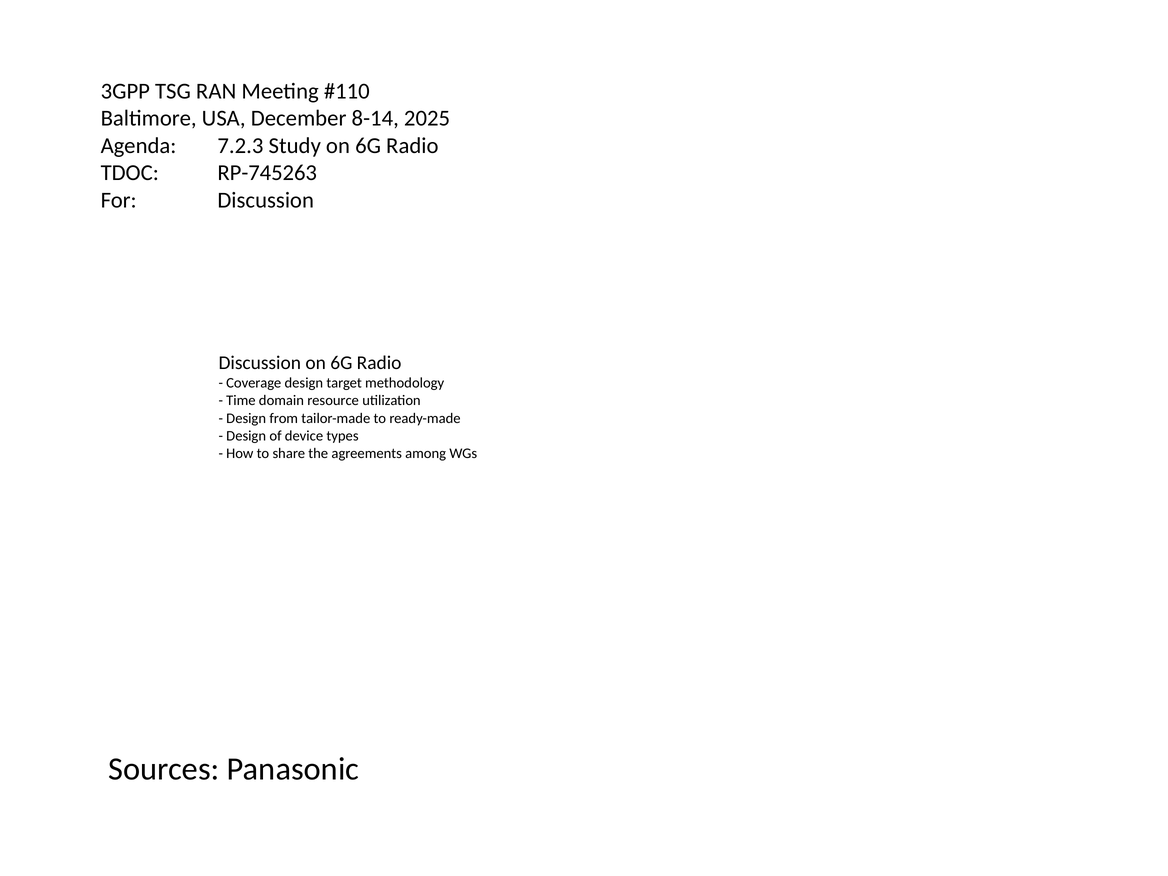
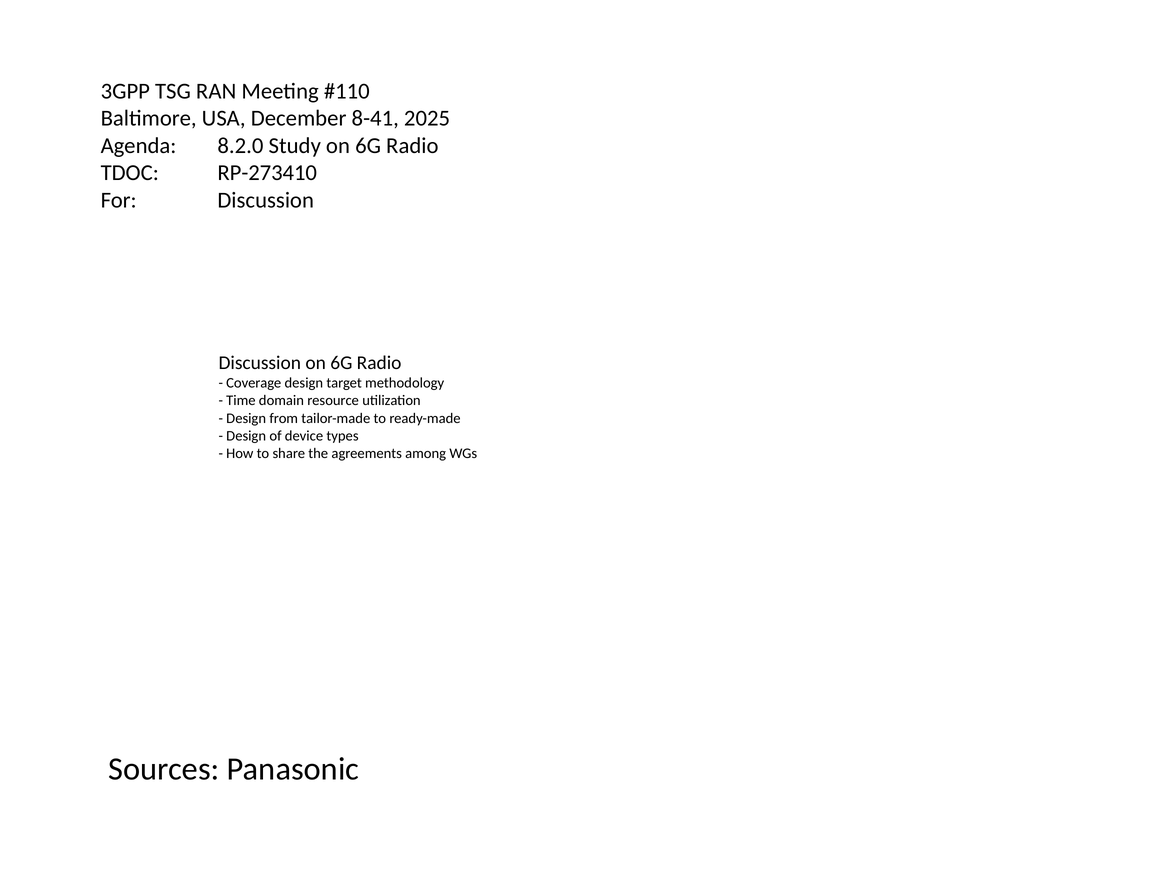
8-14: 8-14 -> 8-41 (375, 118)
7.2.3: 7.2.3 -> 8.2.0 (240, 146)
RP-745263: RP-745263 -> RP-273410 (267, 173)
